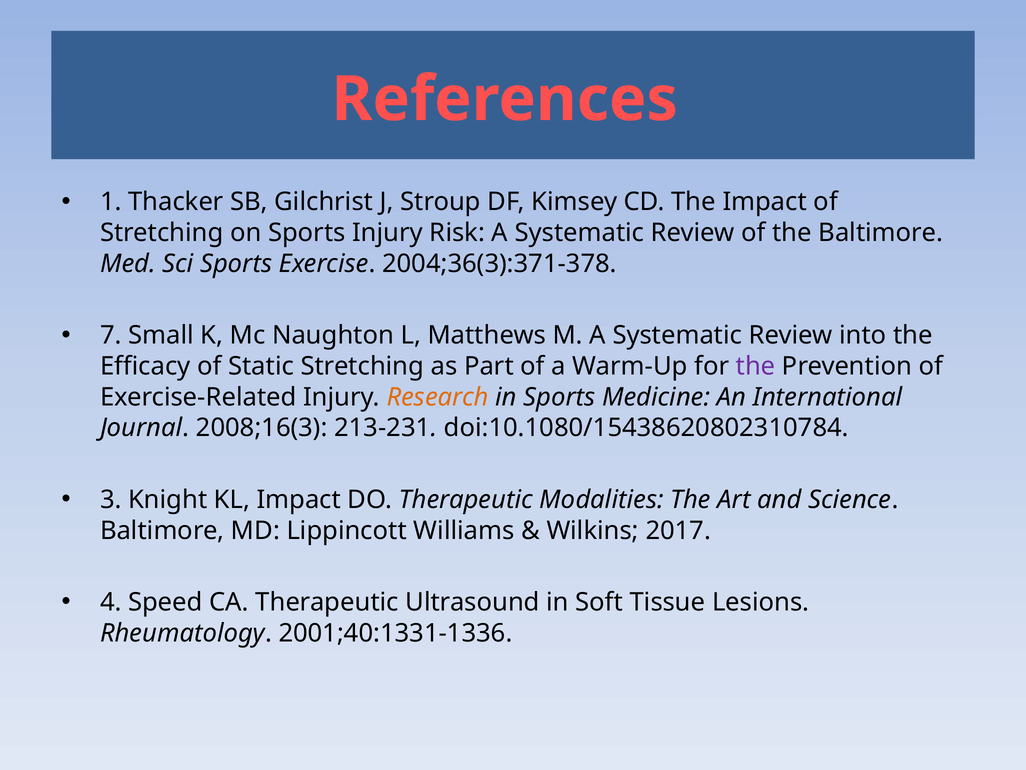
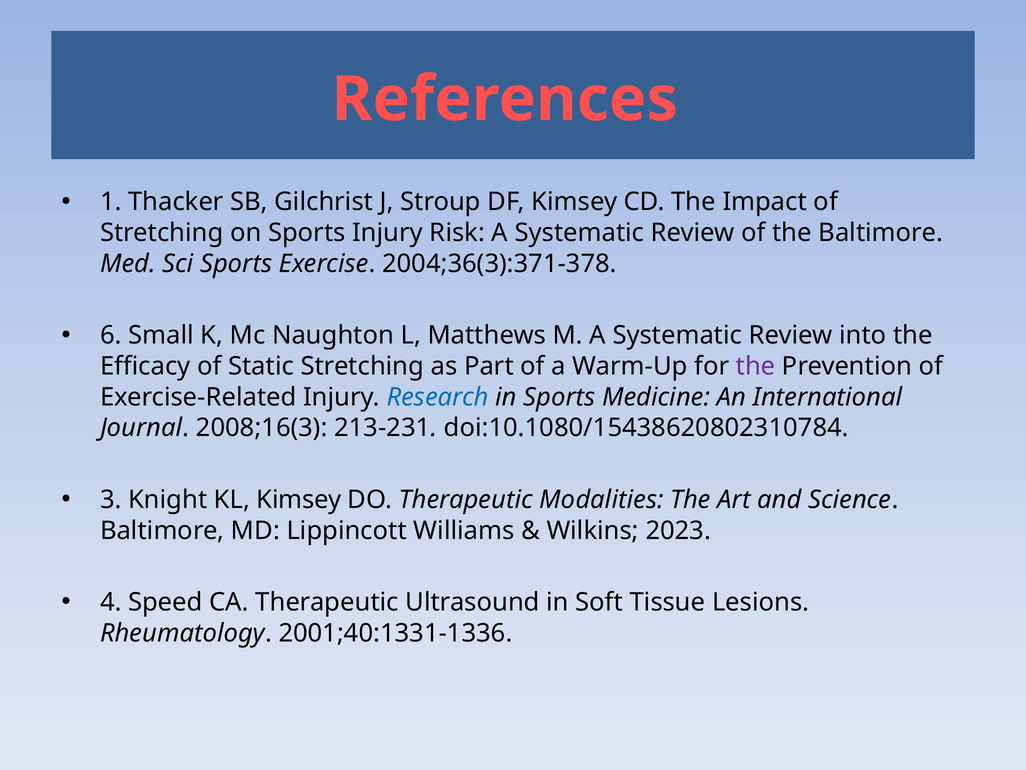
7: 7 -> 6 (111, 335)
Research colour: orange -> blue (438, 397)
KL Impact: Impact -> Kimsey (299, 499)
2017: 2017 -> 2023 (678, 530)
